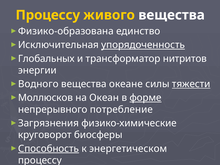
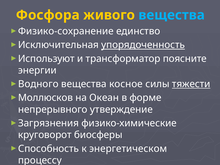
Процессу: Процессу -> Фосфора (48, 15)
вещества colour: white -> light blue (172, 15)
Физико-образована: Физико-образована -> Физико-сохранение (66, 31)
Глобальных: Глобальных -> Используют (46, 59)
нитритов: нитритов -> поясните (185, 59)
океане: океане -> косное (126, 84)
форме underline: present -> none (146, 98)
потребление: потребление -> утверждение (121, 109)
Способность underline: present -> none (49, 149)
